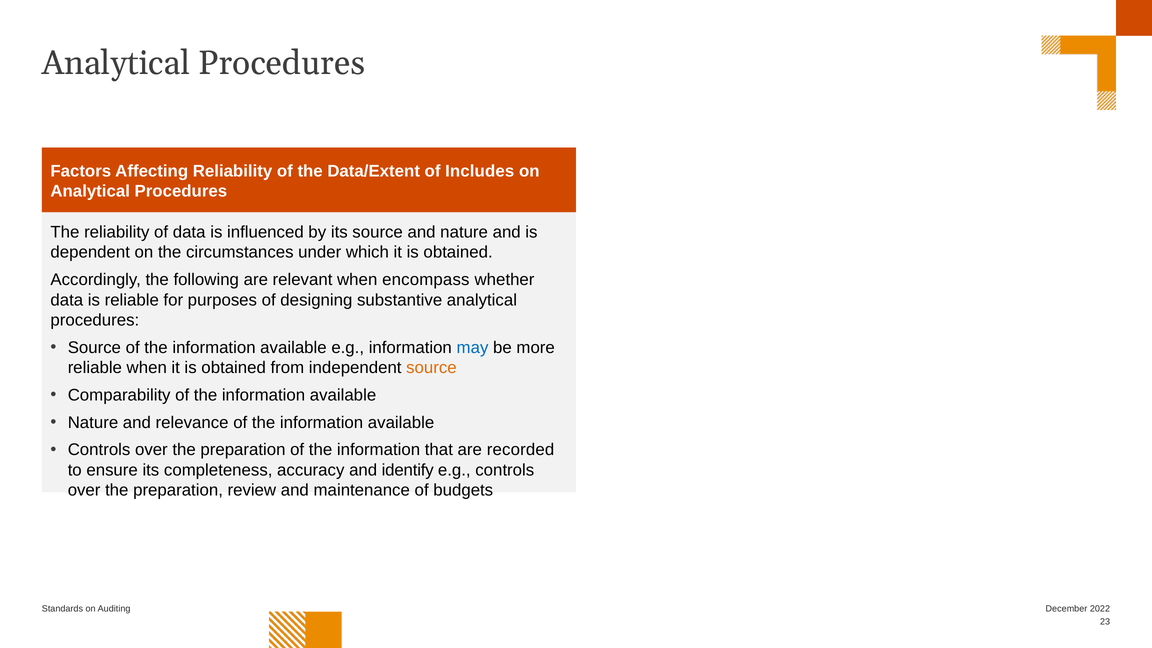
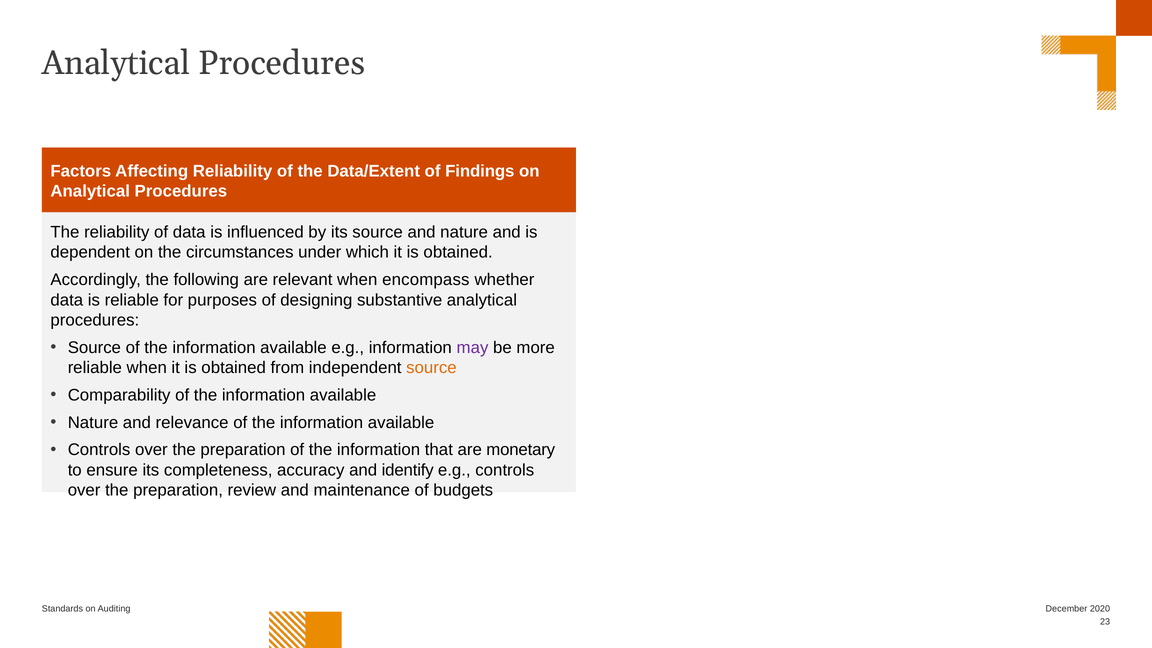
Includes: Includes -> Findings (480, 171)
may colour: blue -> purple (473, 348)
recorded: recorded -> monetary (521, 450)
2022: 2022 -> 2020 (1100, 609)
